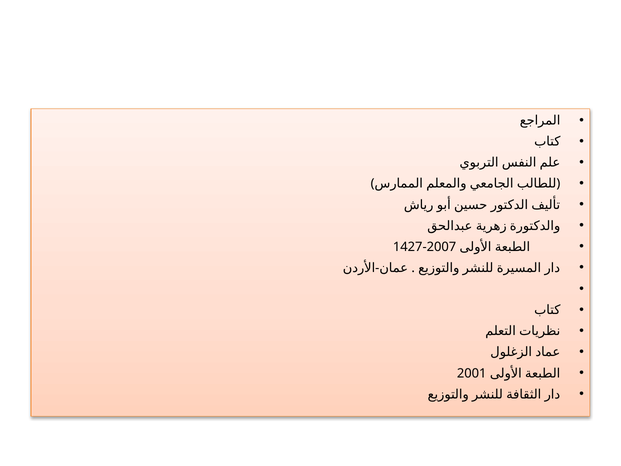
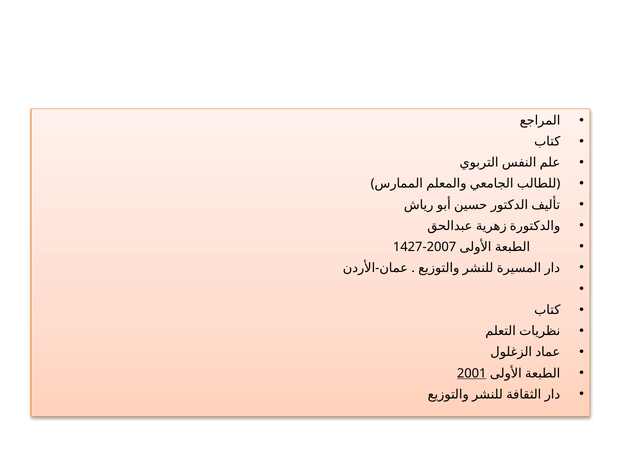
2001 underline: none -> present (472, 373)
